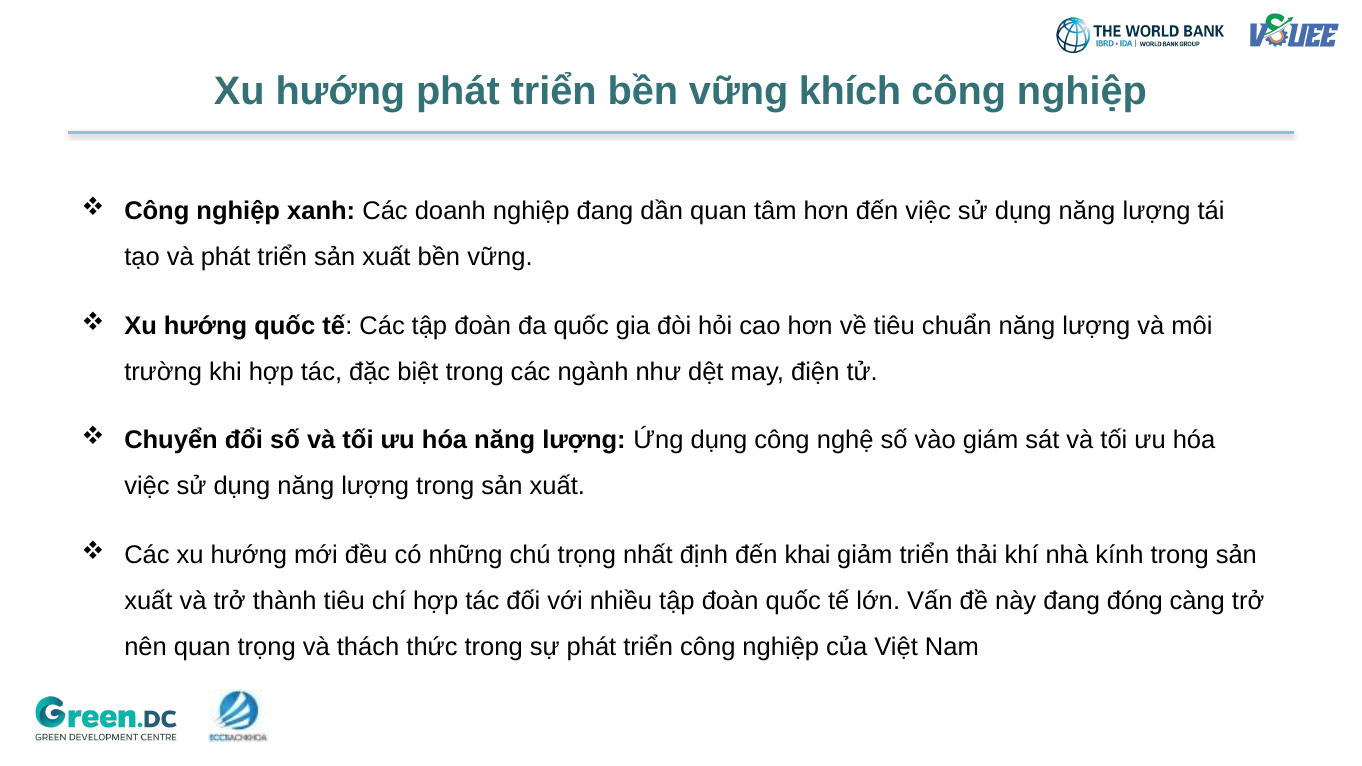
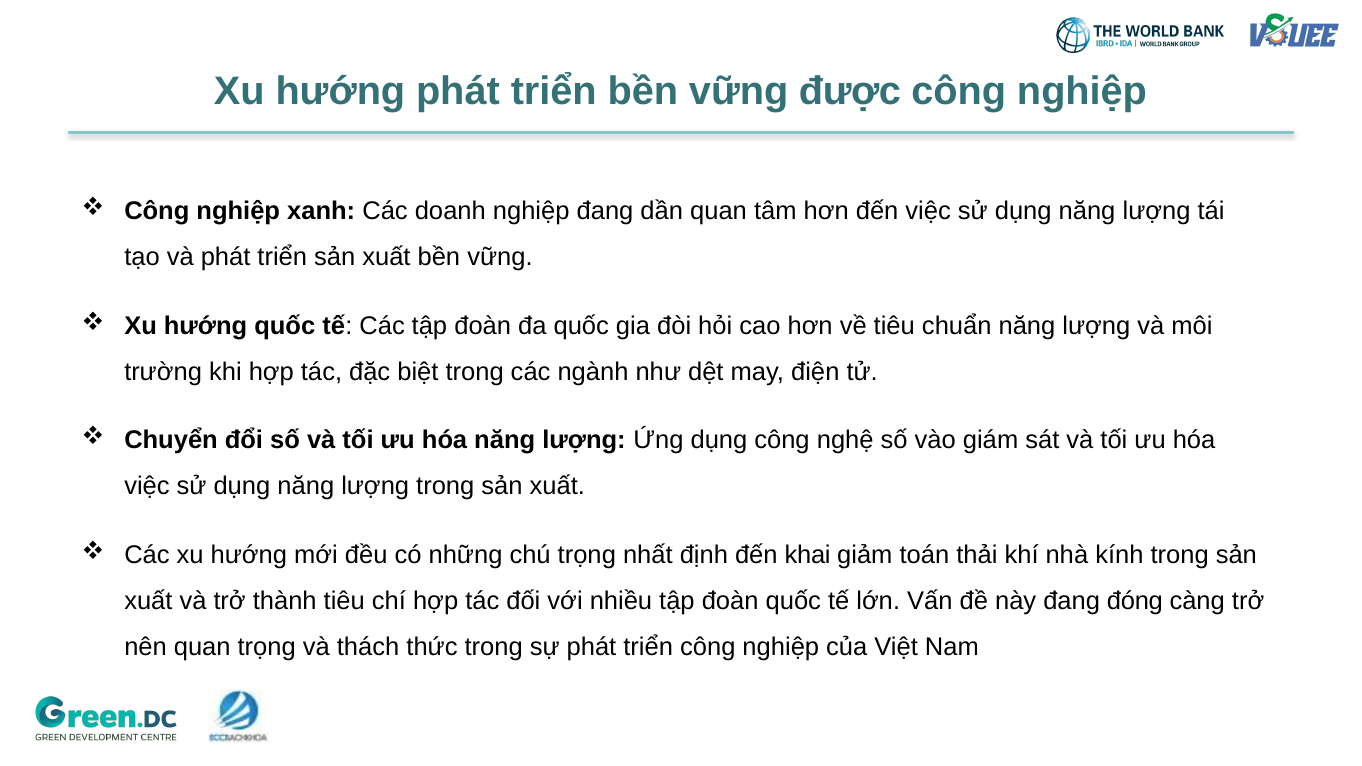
khích: khích -> được (850, 92)
giảm triển: triển -> toán (924, 555)
